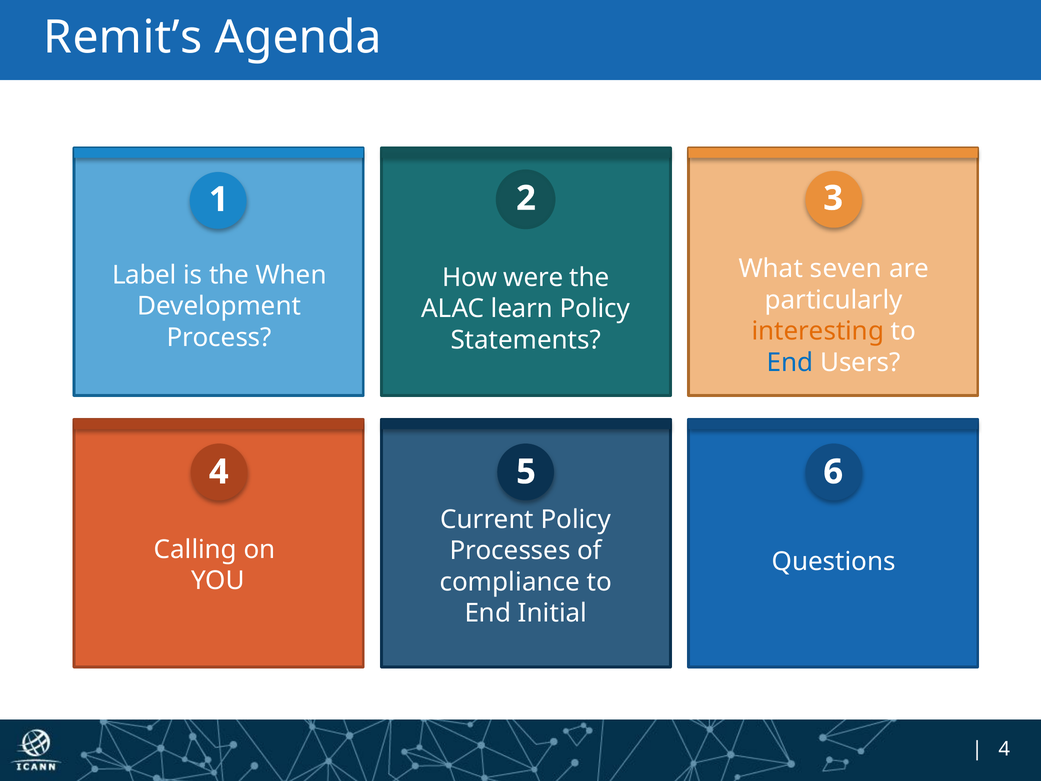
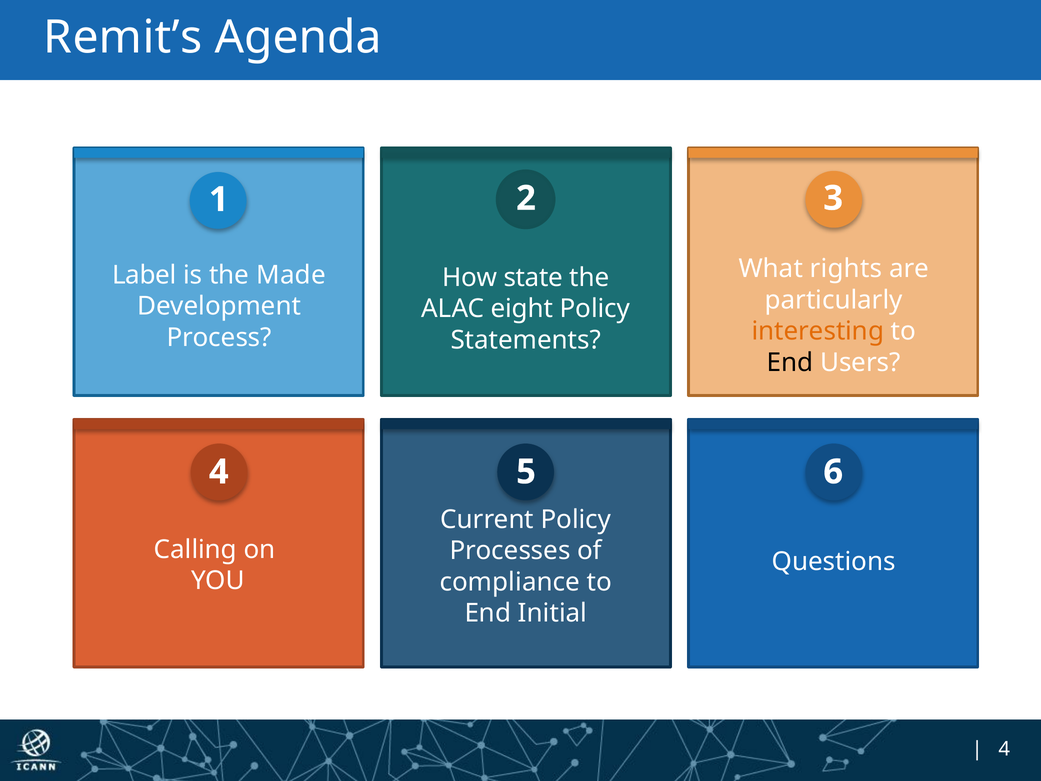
seven: seven -> rights (846, 269)
When: When -> Made (291, 275)
were: were -> state (533, 278)
learn: learn -> eight (522, 309)
End colour: blue -> black (790, 362)
